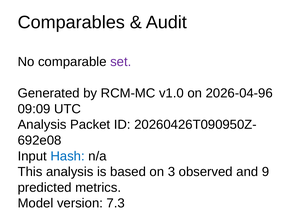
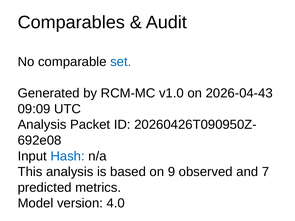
set colour: purple -> blue (121, 62)
2026-04-96: 2026-04-96 -> 2026-04-43 (239, 93)
3: 3 -> 9 (171, 172)
9: 9 -> 7 (266, 172)
7.3: 7.3 -> 4.0 (116, 203)
